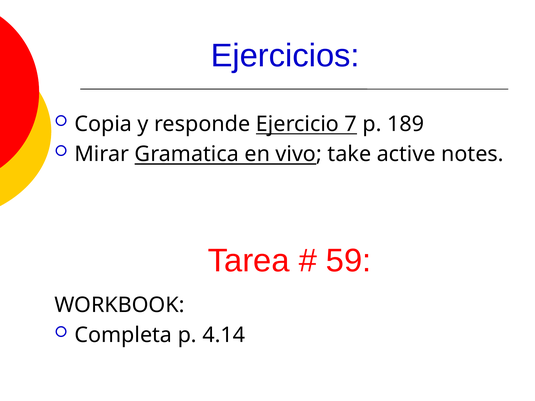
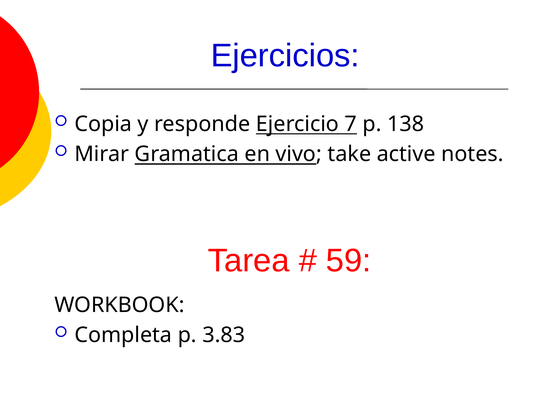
189: 189 -> 138 (406, 124)
4.14: 4.14 -> 3.83 (224, 335)
